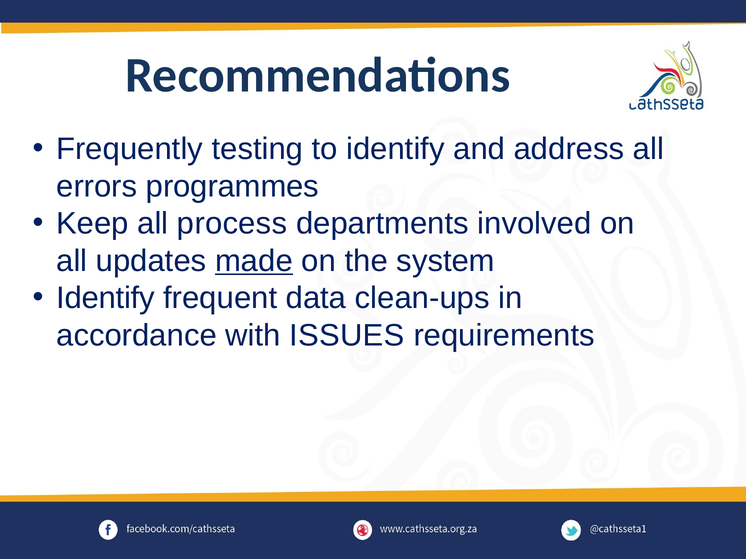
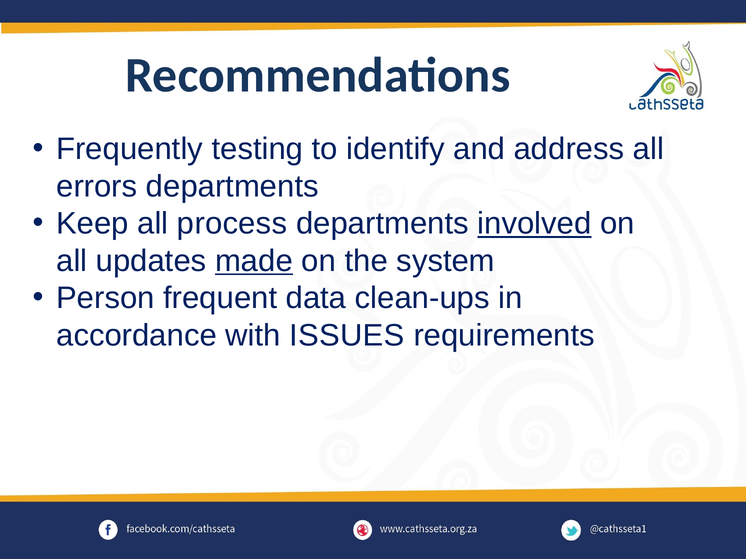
errors programmes: programmes -> departments (232, 186)
involved underline: none -> present (534, 224)
Identify: Identify -> Person (105, 298)
